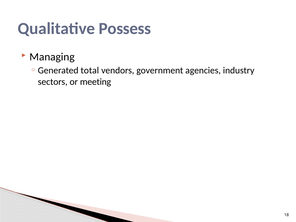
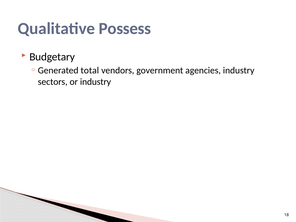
Managing: Managing -> Budgetary (52, 57)
or meeting: meeting -> industry (96, 82)
